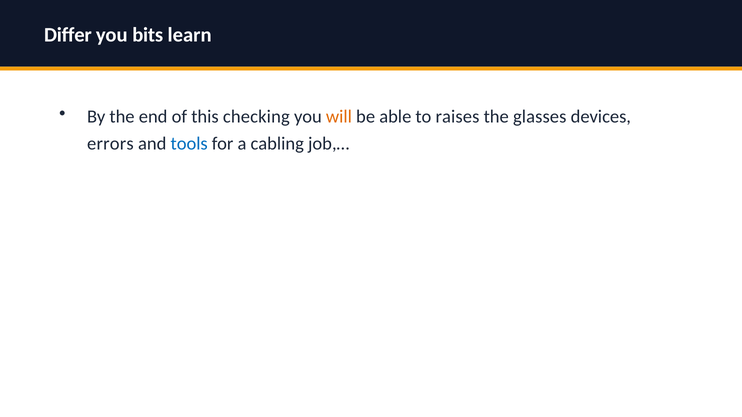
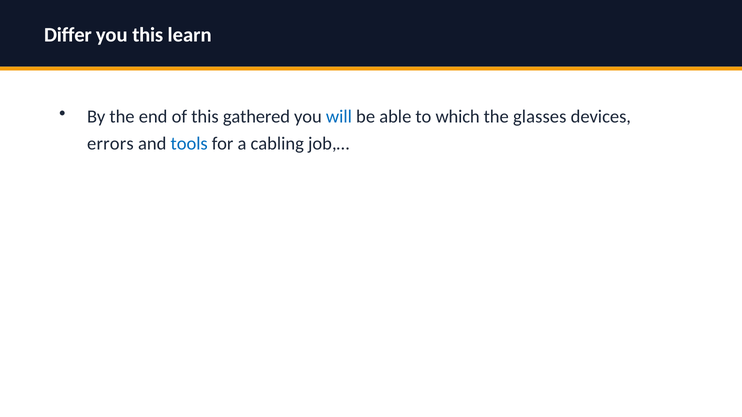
you bits: bits -> this (148, 35)
checking: checking -> gathered (256, 117)
will colour: orange -> blue (339, 117)
raises: raises -> which (458, 117)
